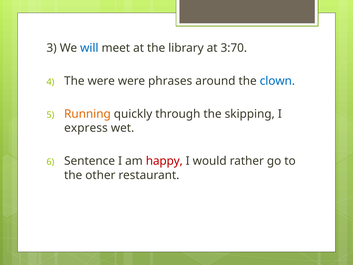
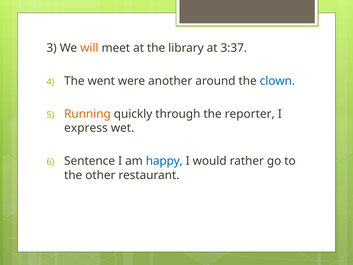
will colour: blue -> orange (89, 48)
3:70: 3:70 -> 3:37 (234, 48)
The were: were -> went (101, 81)
phrases: phrases -> another (170, 81)
skipping: skipping -> reporter (250, 114)
happy colour: red -> blue (164, 161)
